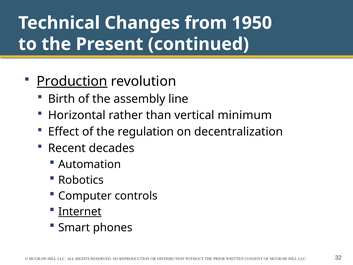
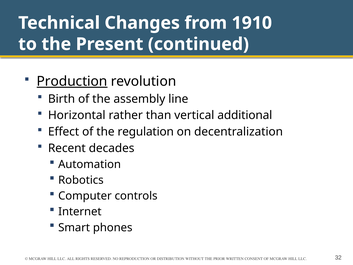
1950: 1950 -> 1910 (252, 23)
minimum: minimum -> additional (245, 115)
Internet underline: present -> none (80, 212)
